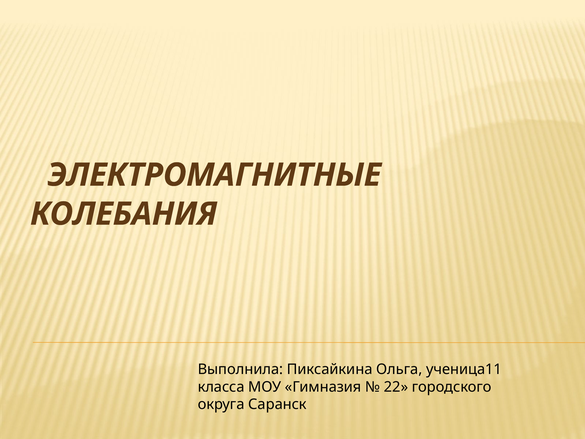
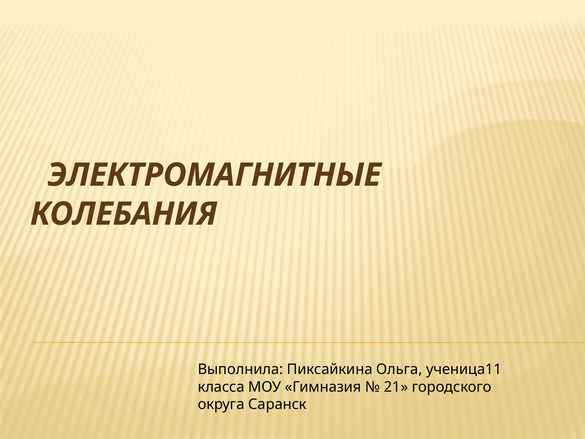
22: 22 -> 21 (396, 387)
